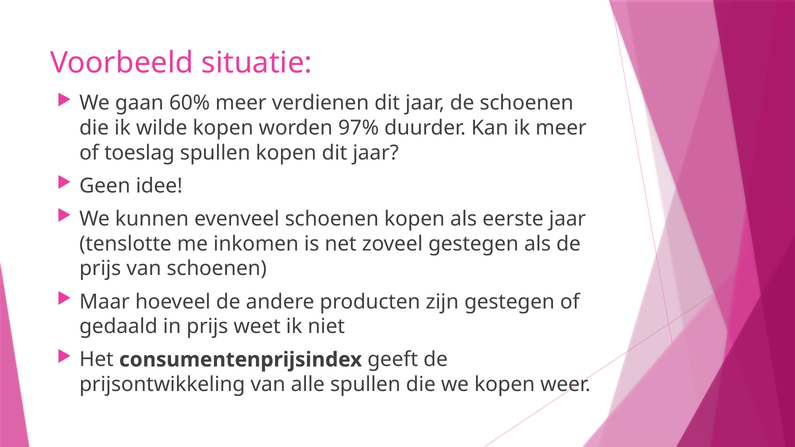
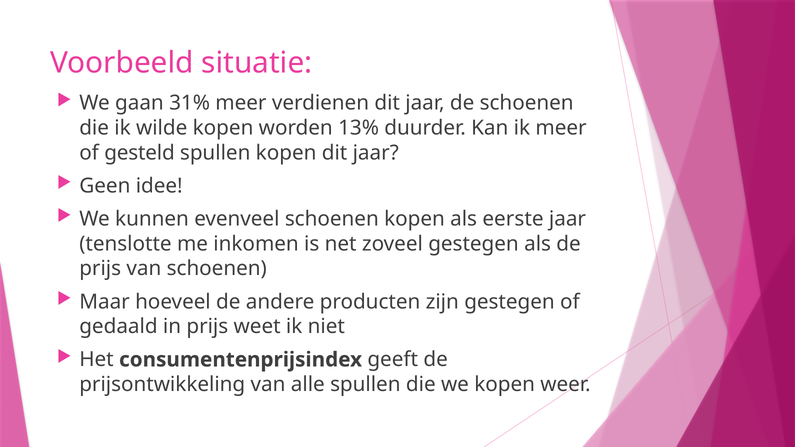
60%: 60% -> 31% (190, 103)
97%: 97% -> 13% (359, 128)
toeslag: toeslag -> gesteld (140, 153)
